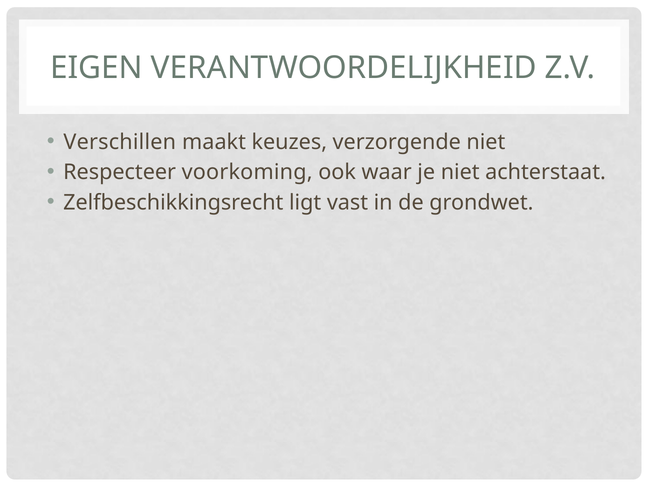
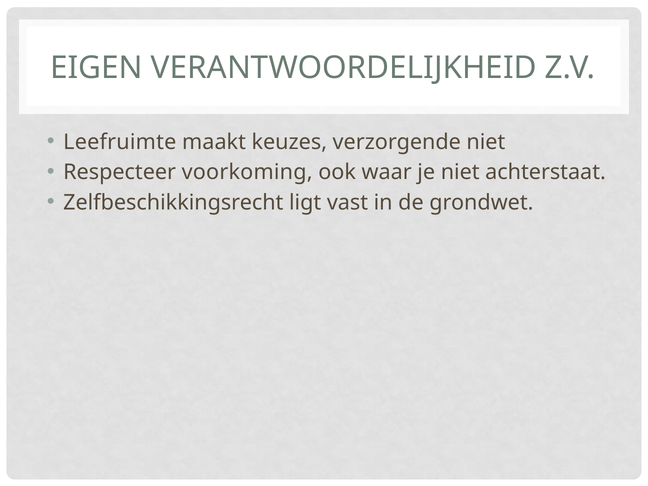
Verschillen: Verschillen -> Leefruimte (120, 142)
